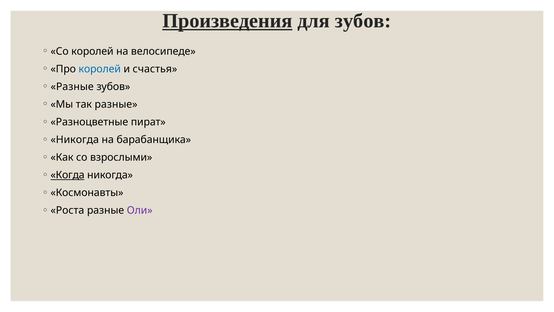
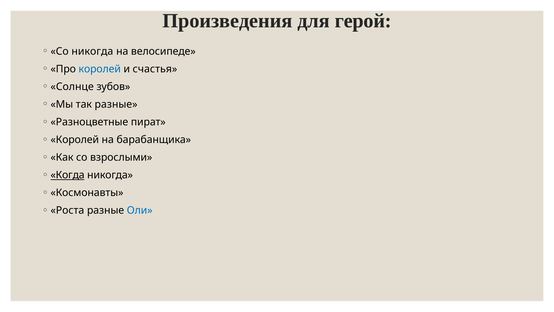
Произведения underline: present -> none (227, 21)
для зубов: зубов -> герой (363, 21)
Со королей: королей -> никогда (92, 51)
Разные: Разные -> Солнце (72, 87)
Никогда: Никогда -> Королей (75, 140)
Оли colour: purple -> blue (140, 210)
